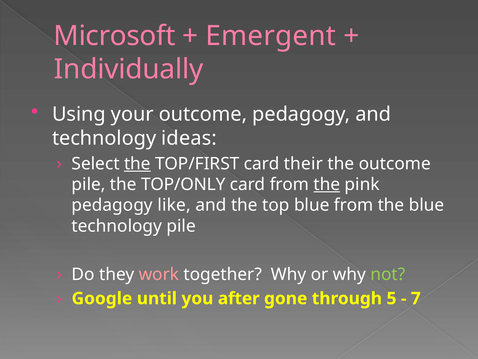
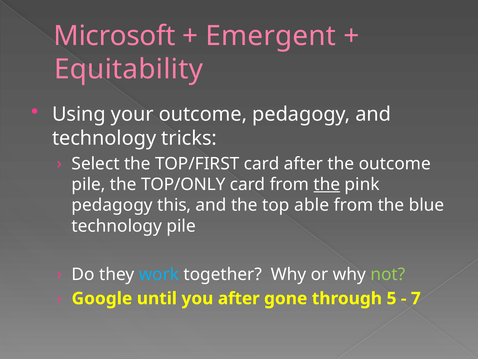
Individually: Individually -> Equitability (128, 69)
ideas: ideas -> tricks (189, 138)
the underline: present -> none (137, 164)
card their: their -> after (303, 164)
like: like -> this (174, 205)
top blue: blue -> able (312, 205)
work colour: pink -> light blue (159, 274)
